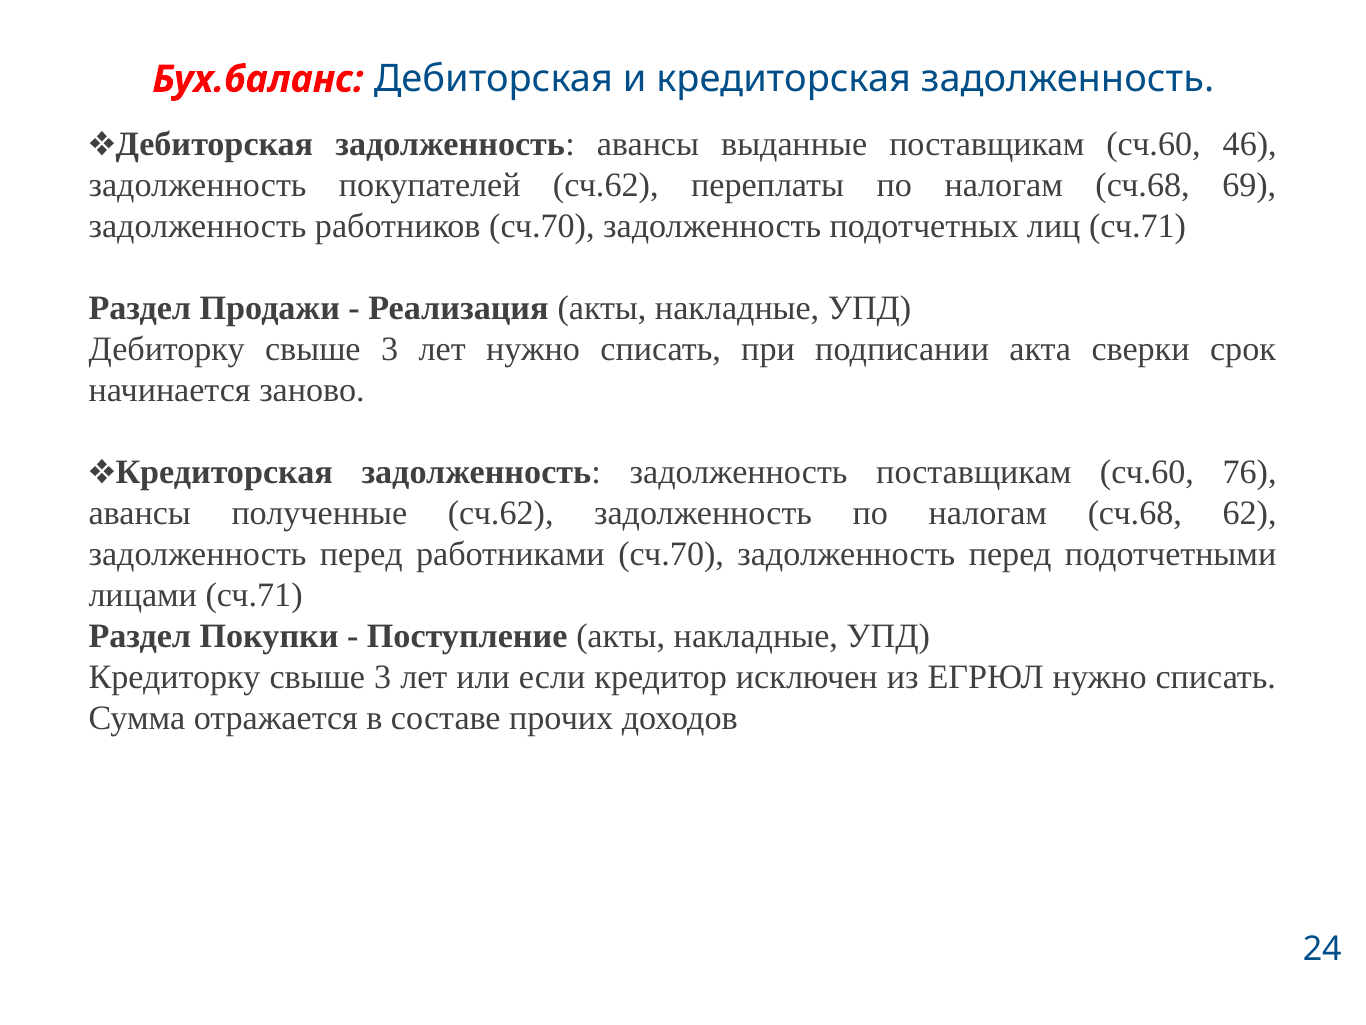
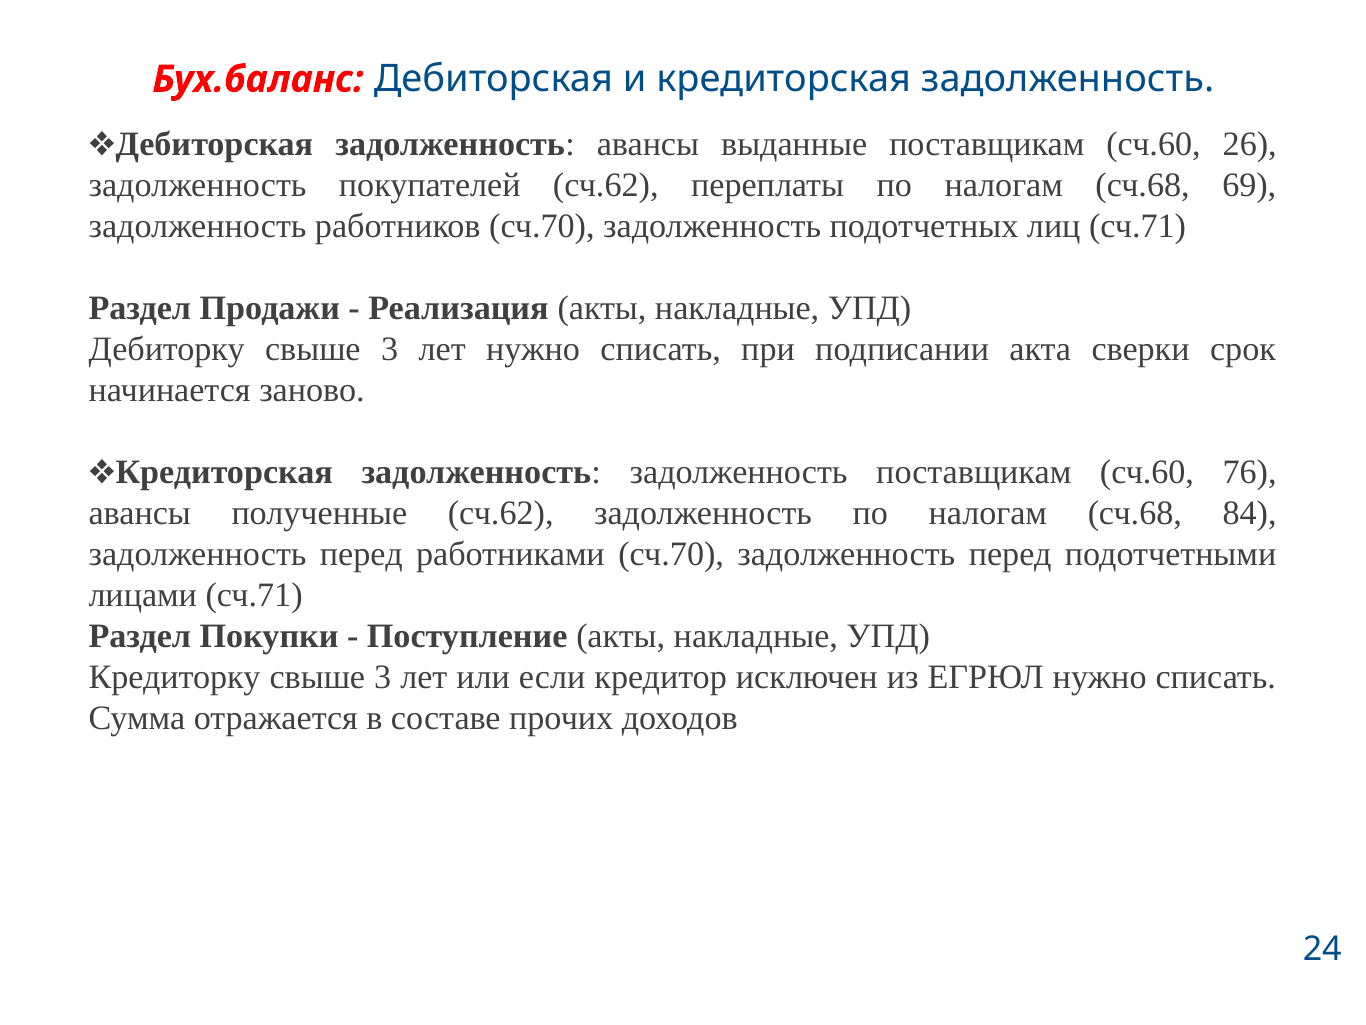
46: 46 -> 26 (1250, 144)
62: 62 -> 84 (1250, 513)
